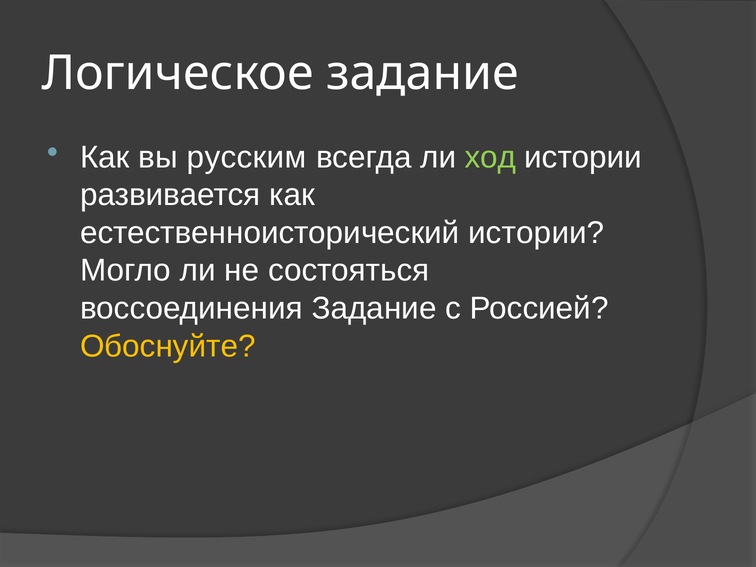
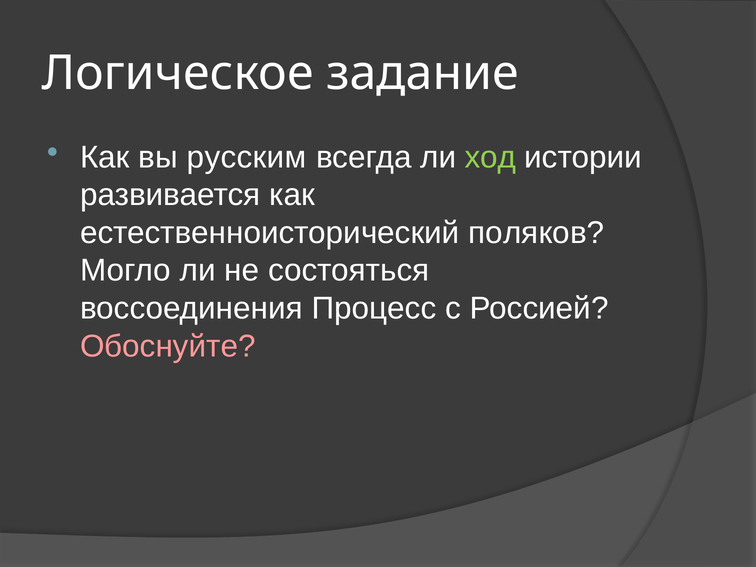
естественноисторический истории: истории -> поляков (536, 233)
воссоединения Задание: Задание -> Процесс (374, 308)
Обоснуйте colour: yellow -> pink (168, 346)
